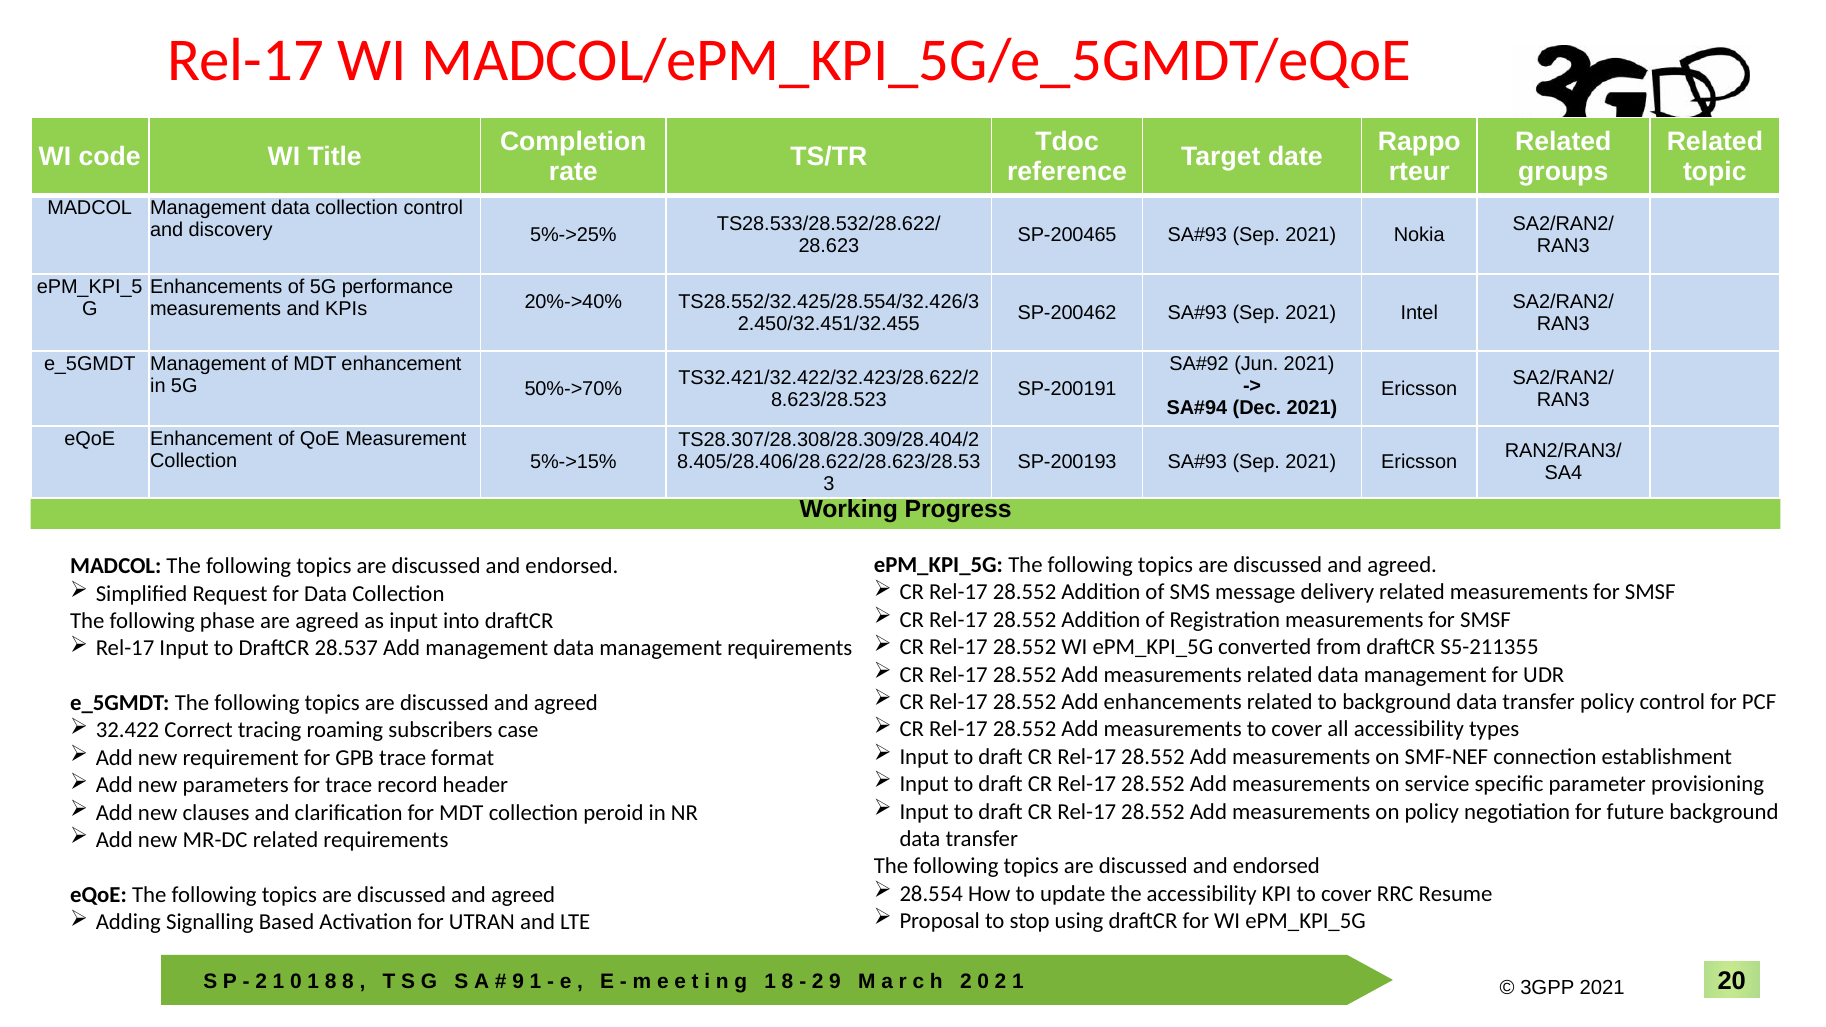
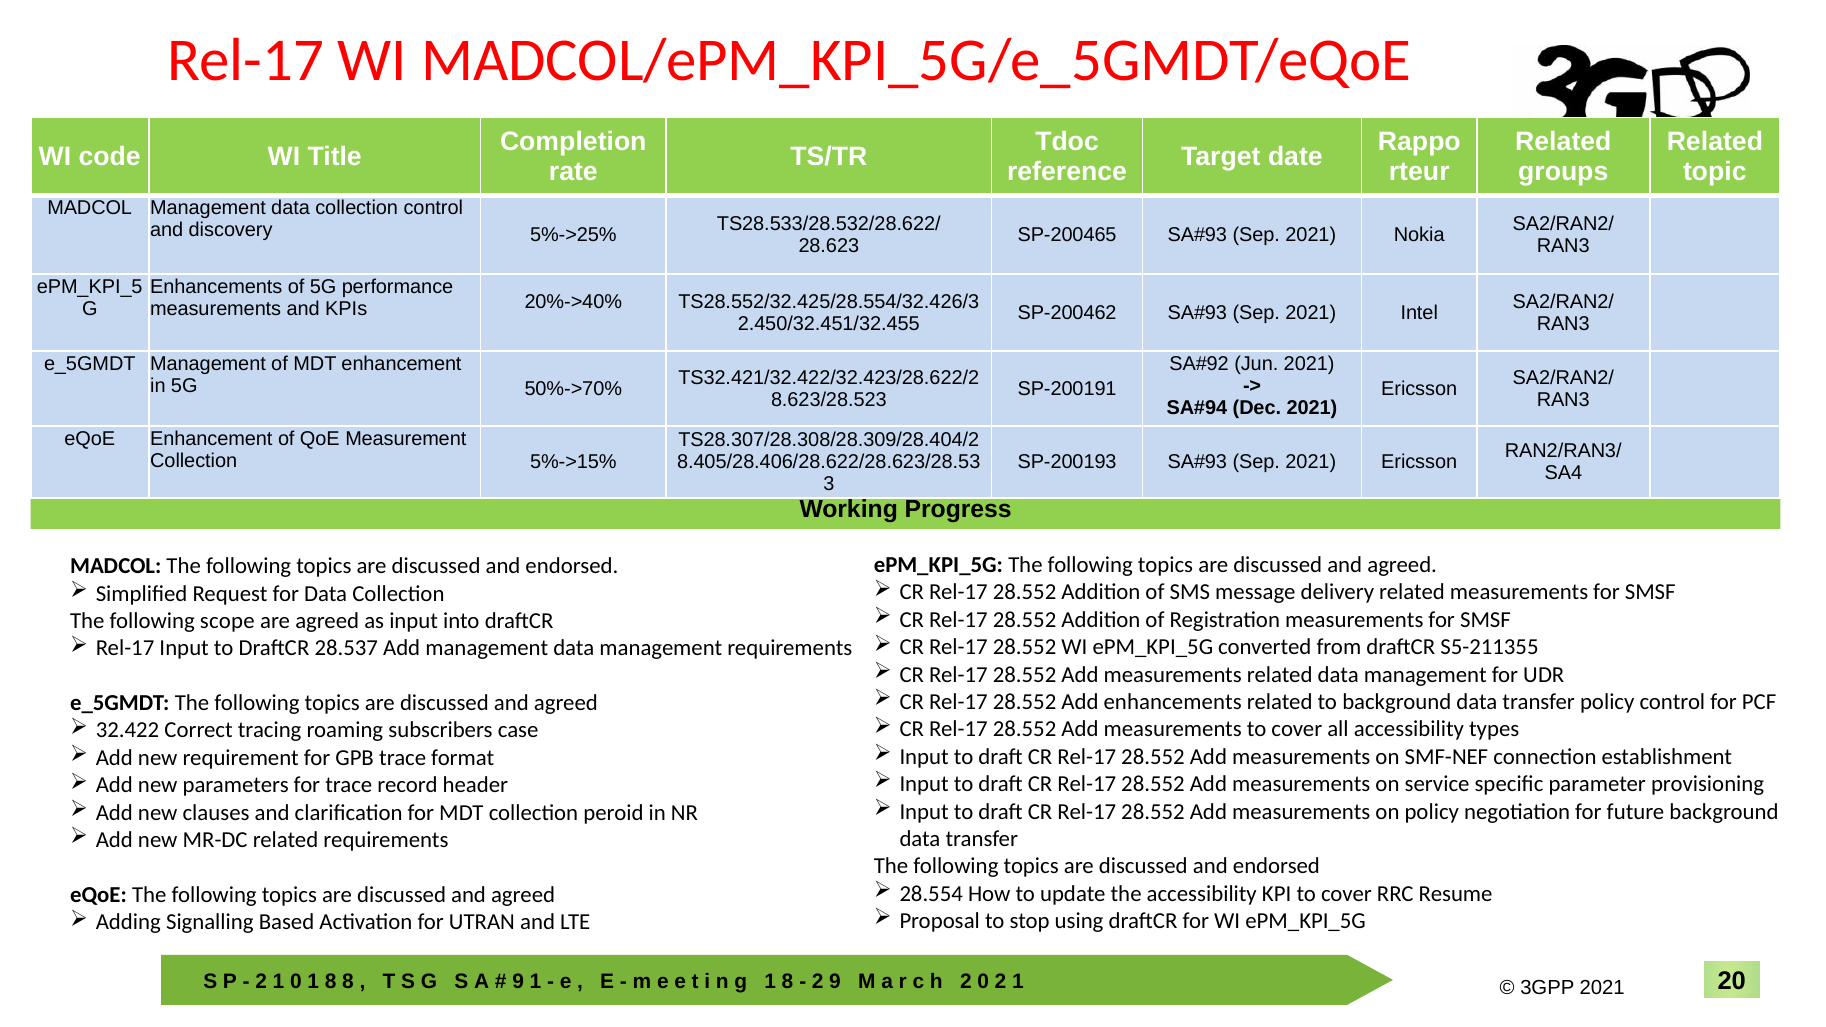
phase: phase -> scope (227, 621)
